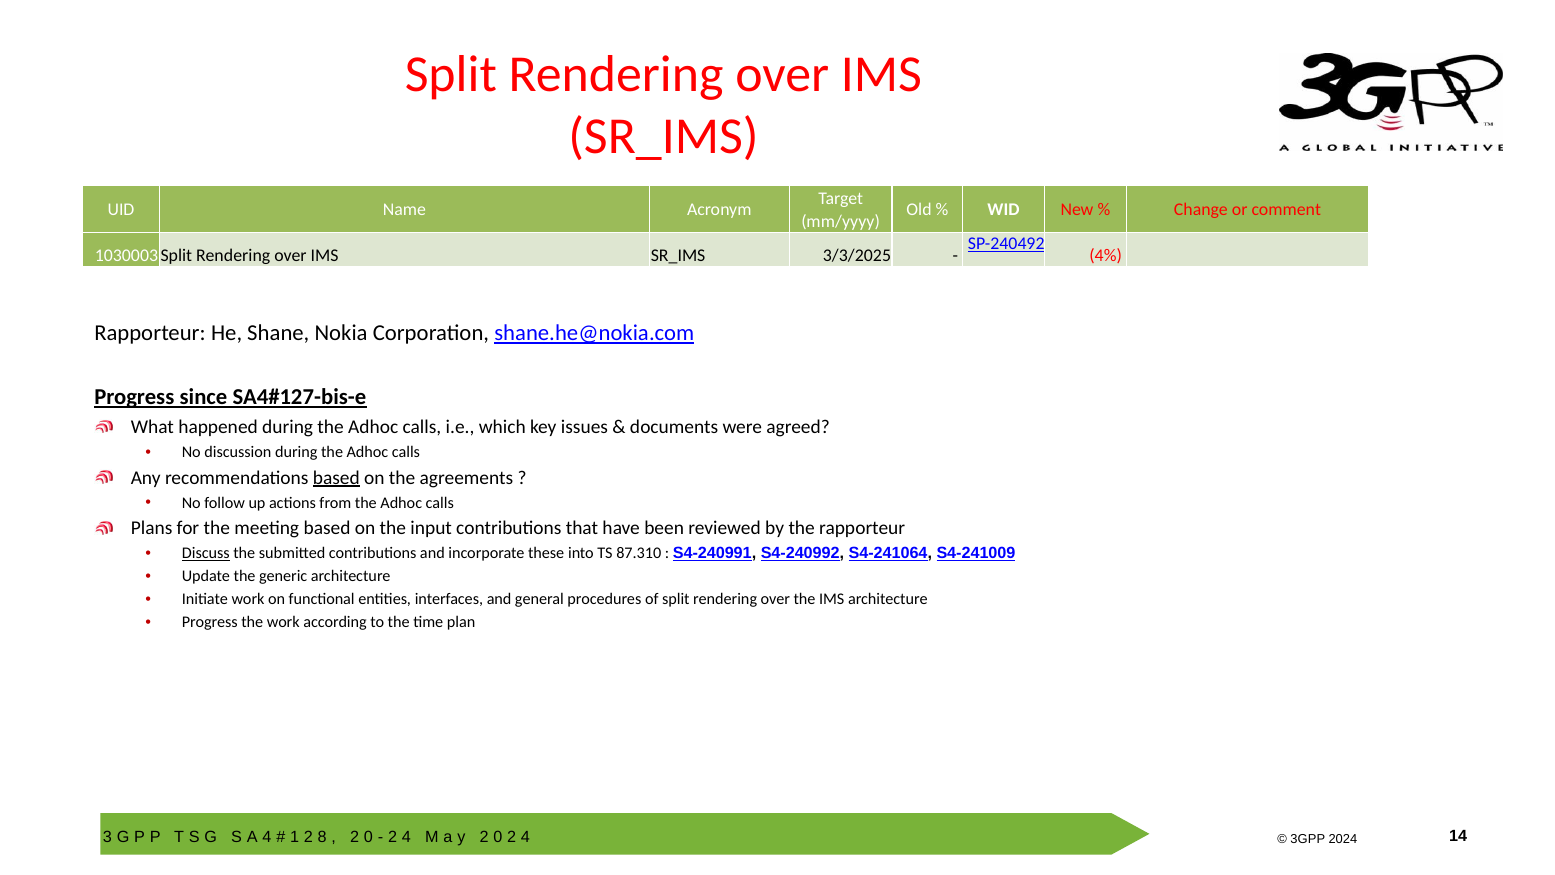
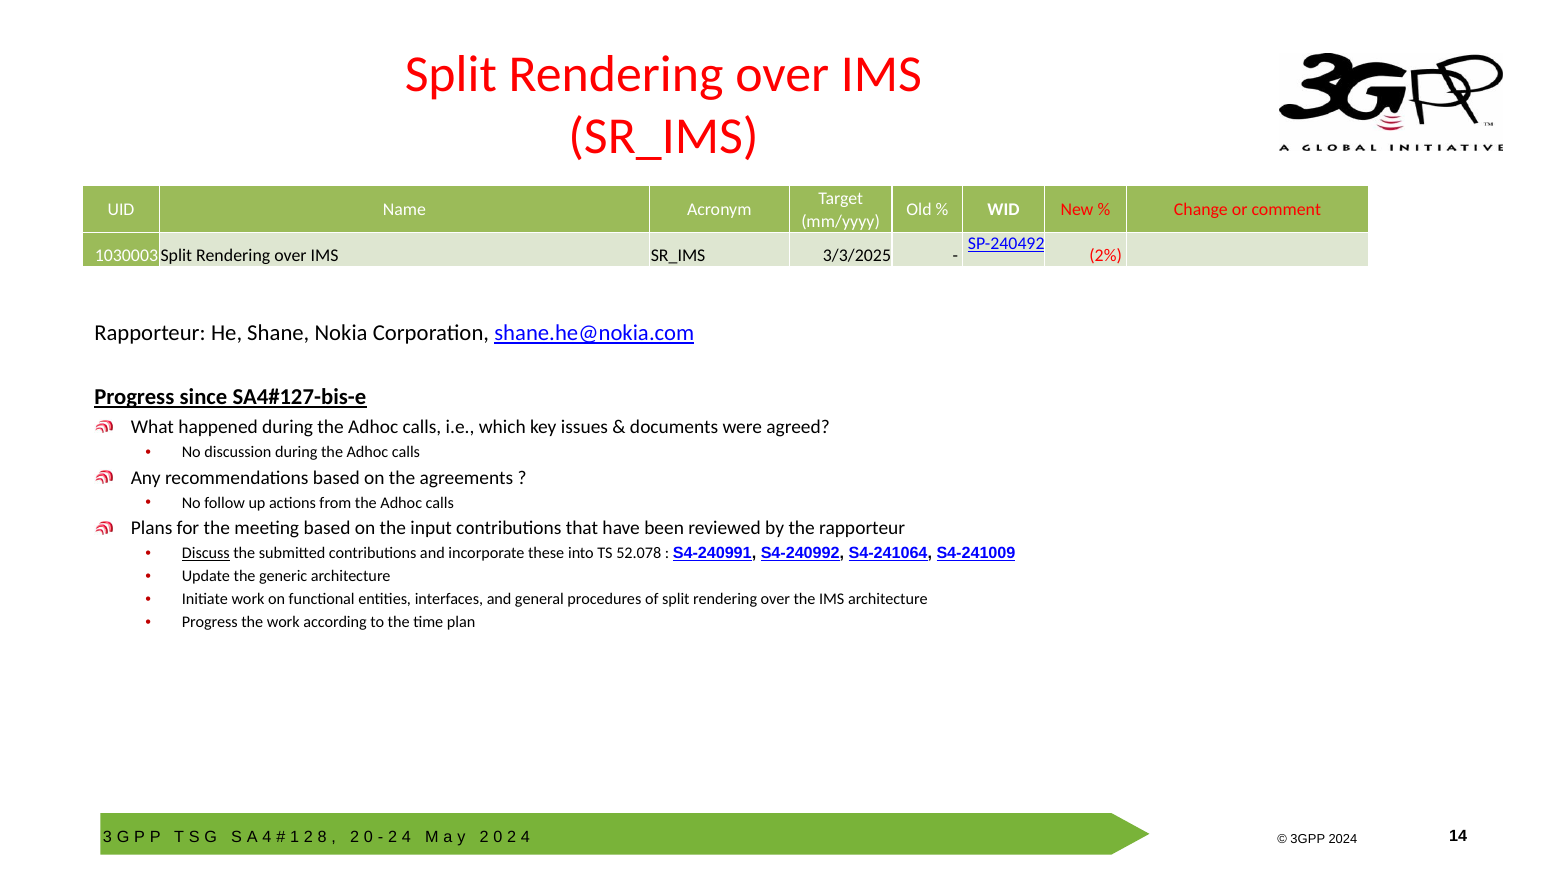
4%: 4% -> 2% (1106, 256)
based underline: present -> none (336, 478)
87.310: 87.310 -> 52.078 (639, 553)
